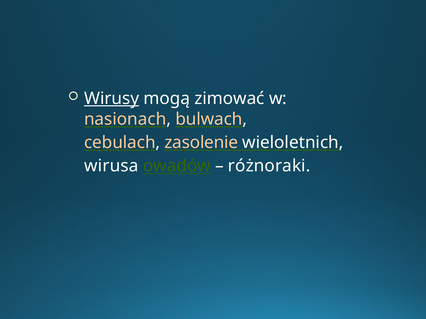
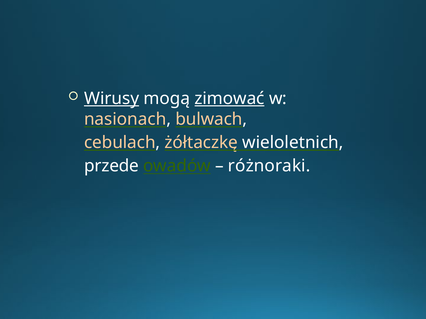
zimować underline: none -> present (230, 99)
zasolenie: zasolenie -> żółtaczkę (201, 143)
wirusa: wirusa -> przede (112, 166)
